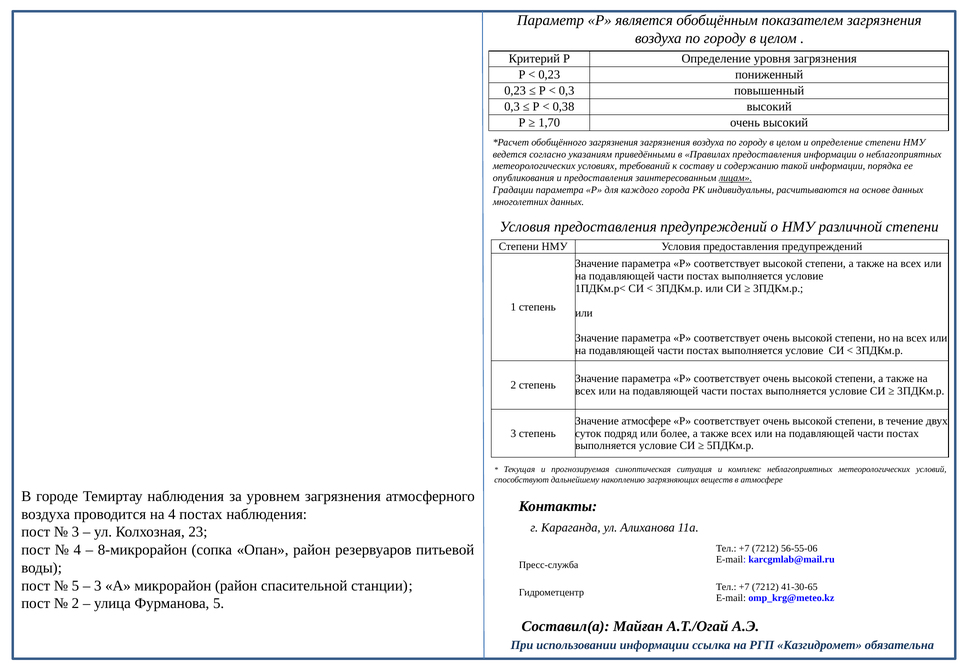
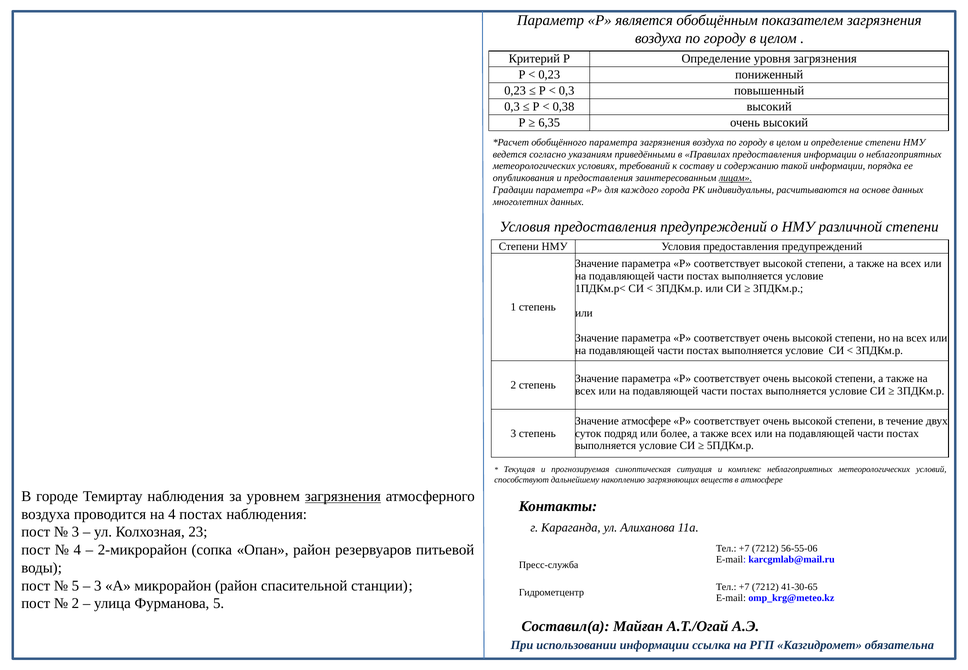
1,70: 1,70 -> 6,35 (549, 123)
обобщённого загрязнения: загрязнения -> параметра (613, 142)
загрязнения underline: none -> present (343, 496)
8-микрорайон: 8-микрорайон -> 2-микрорайон (142, 550)
